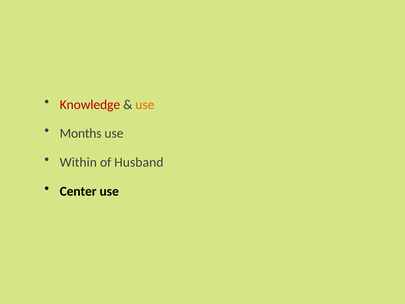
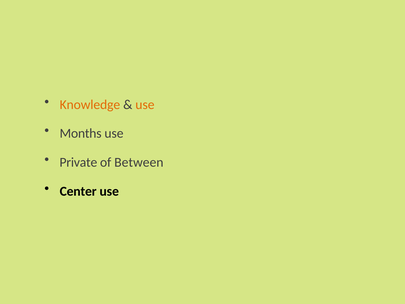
Knowledge colour: red -> orange (90, 105)
Within: Within -> Private (78, 162)
Husband: Husband -> Between (139, 162)
